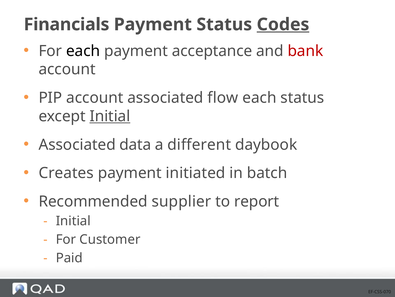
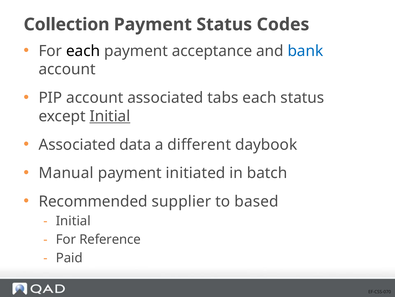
Financials: Financials -> Collection (67, 24)
Codes underline: present -> none (283, 24)
bank colour: red -> blue (305, 51)
flow: flow -> tabs (223, 98)
Creates: Creates -> Manual (66, 173)
report: report -> based (257, 201)
Customer: Customer -> Reference (110, 239)
